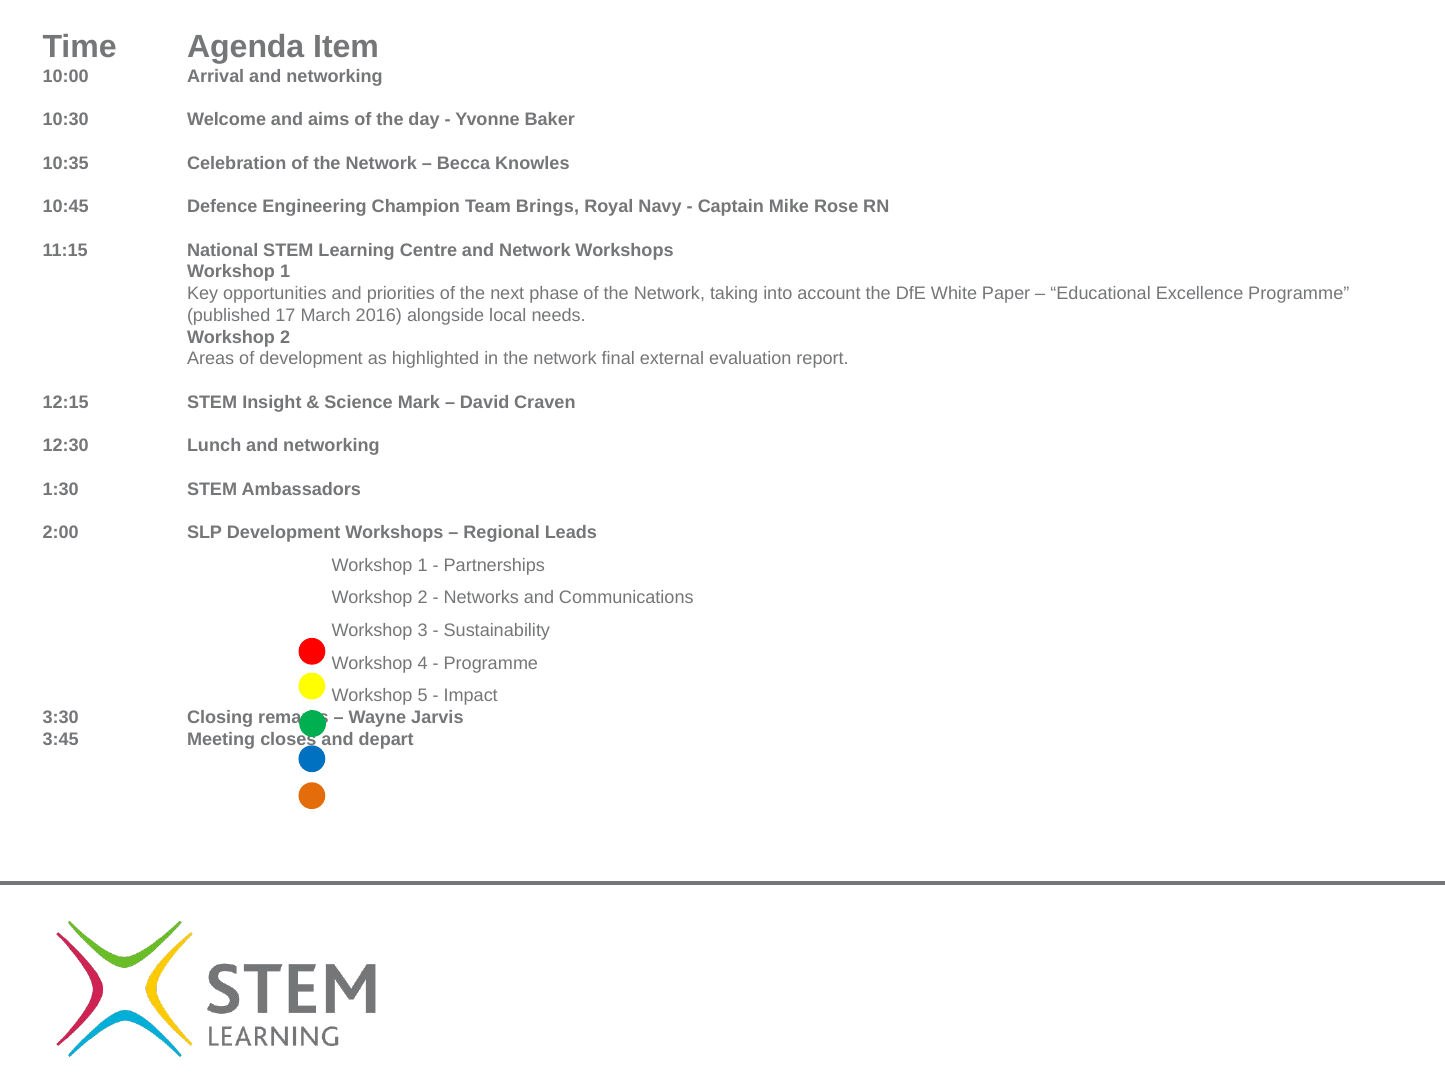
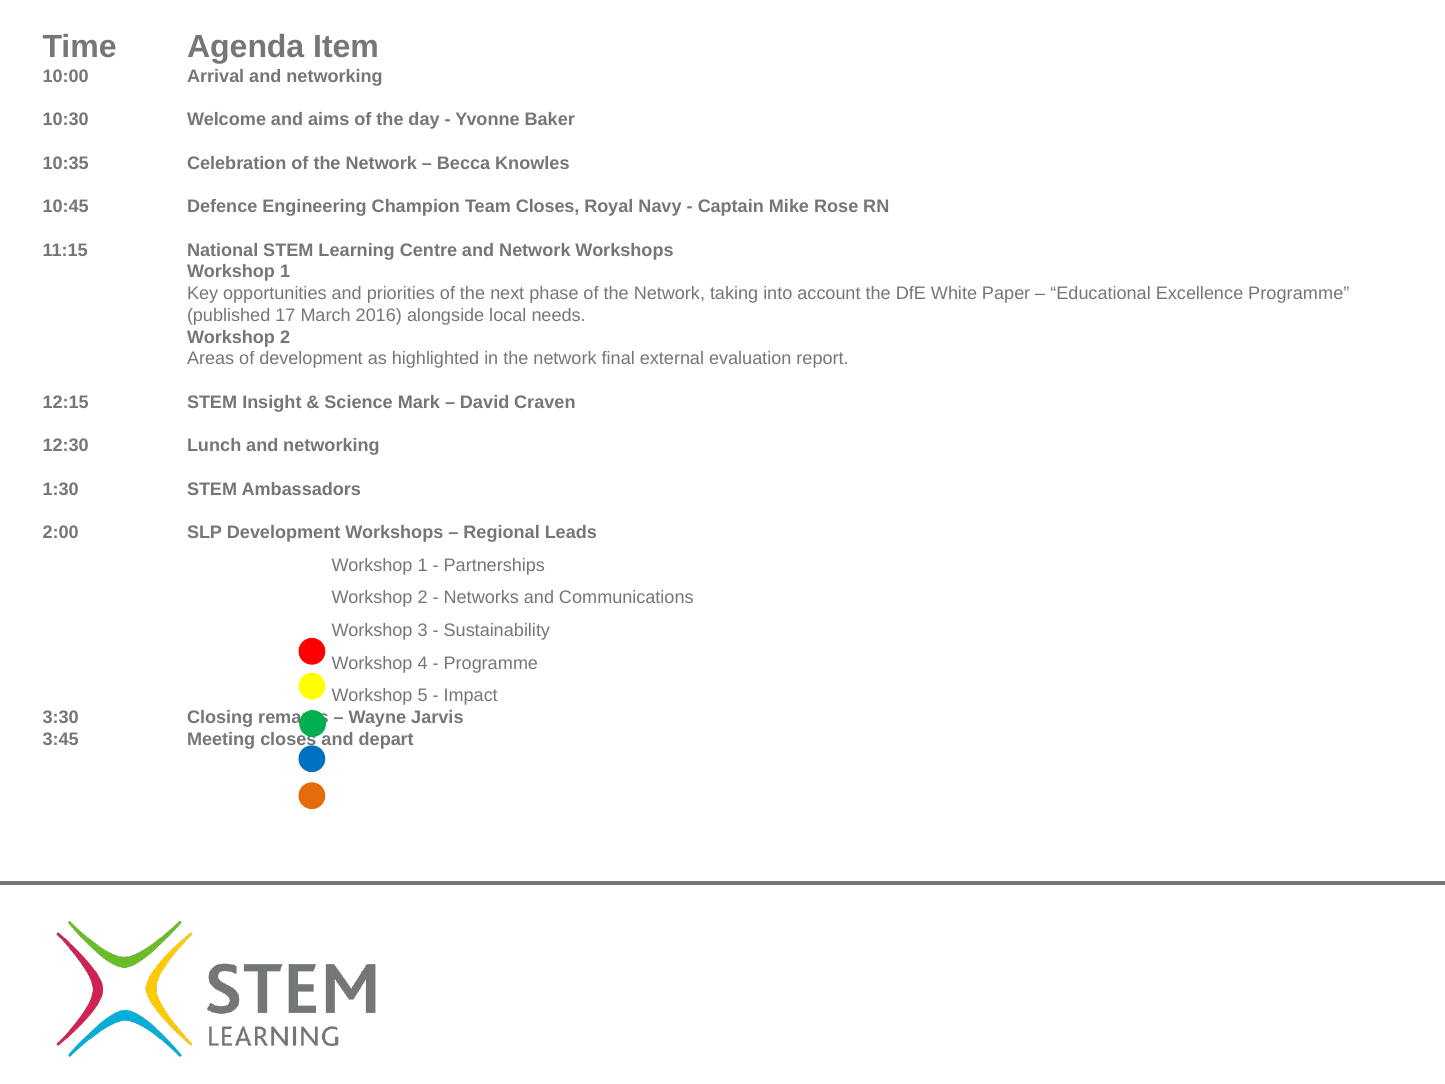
Team Brings: Brings -> Closes (548, 207)
